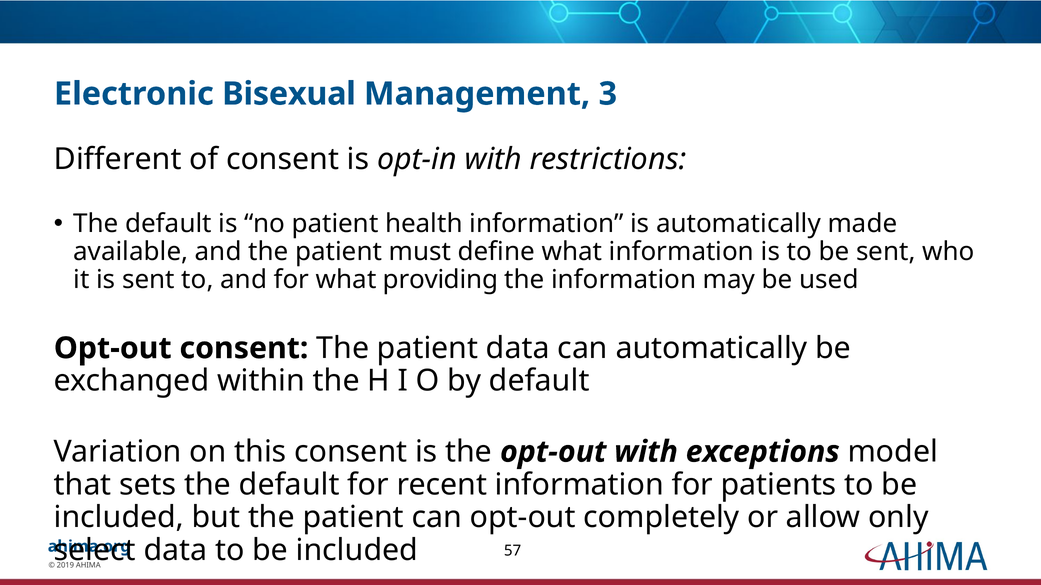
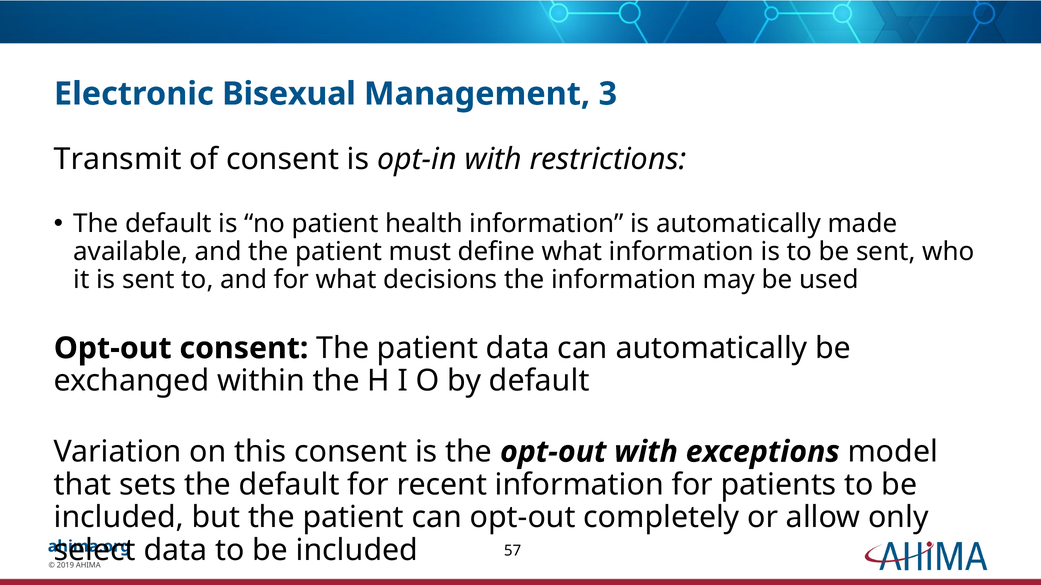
Different: Different -> Transmit (118, 159)
providing: providing -> decisions (440, 280)
